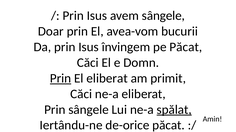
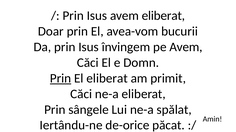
avem sângele: sângele -> eliberat (163, 16)
pe Păcat: Păcat -> Avem (186, 47)
spălat underline: present -> none (174, 110)
